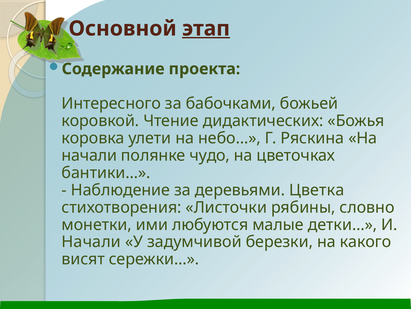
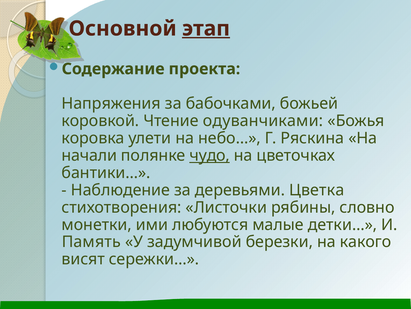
Интересного: Интересного -> Напряжения (111, 103)
дидактических: дидактических -> одуванчиками (263, 121)
чудо underline: none -> present (210, 155)
Начали: Начали -> Память (91, 241)
